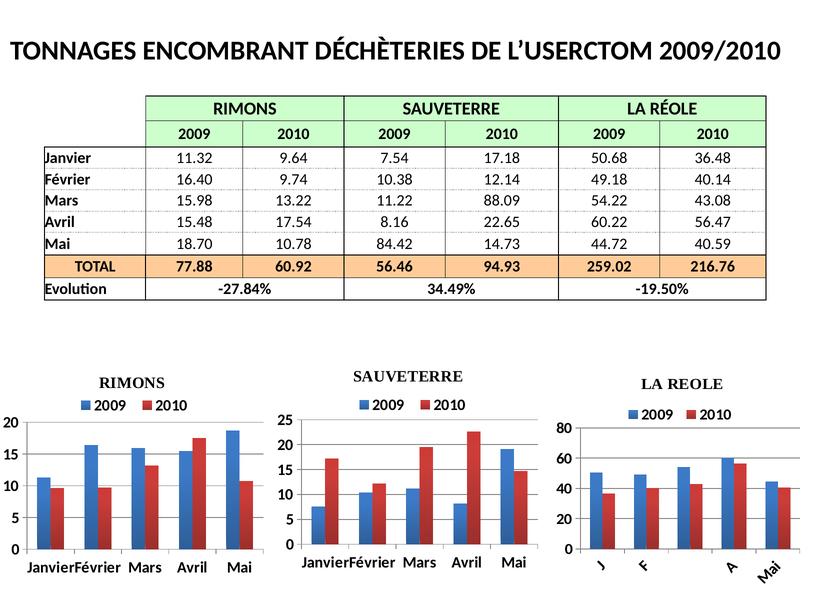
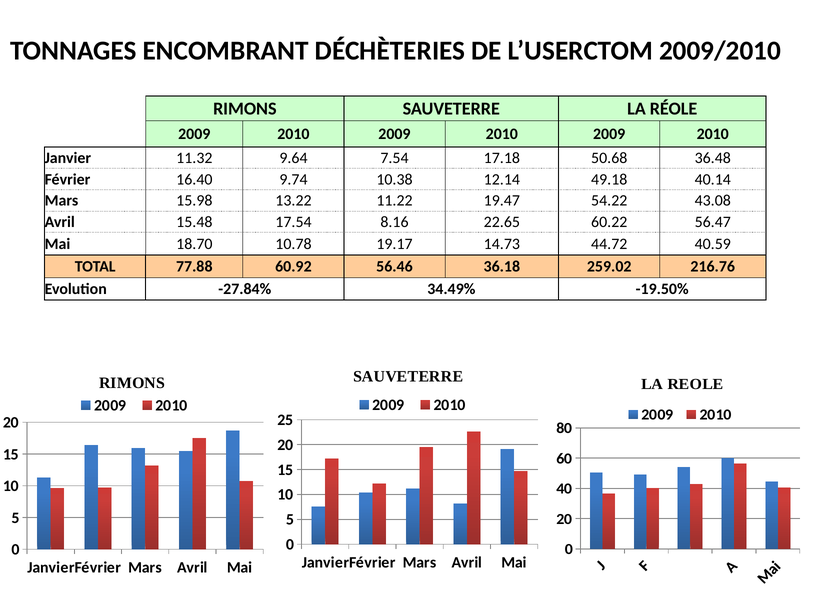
88.09: 88.09 -> 19.47 (502, 201)
84.42: 84.42 -> 19.17 (394, 244)
94.93: 94.93 -> 36.18 (502, 266)
